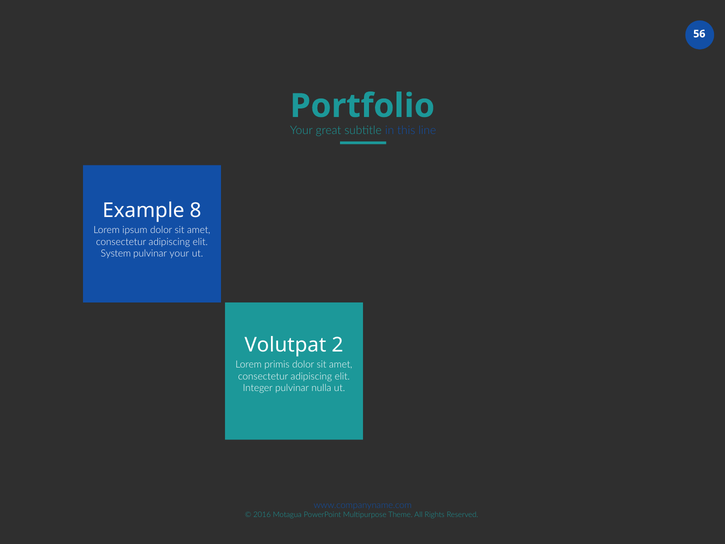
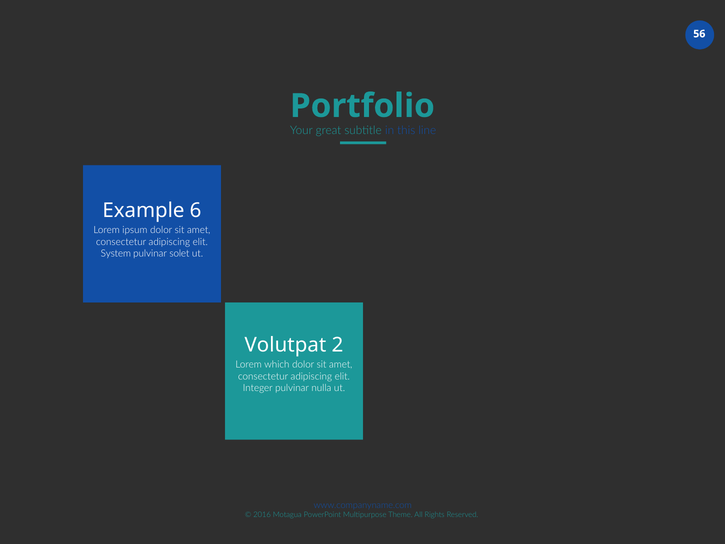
8: 8 -> 6 (196, 211)
pulvinar your: your -> solet (179, 254)
primis: primis -> which (277, 364)
